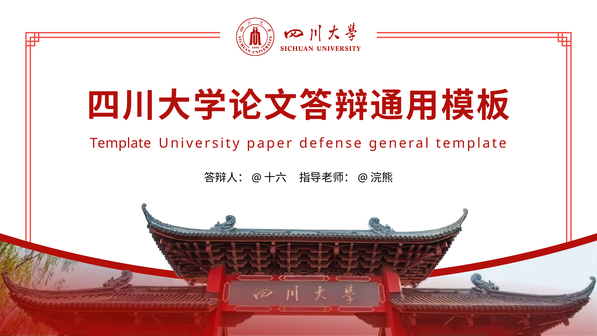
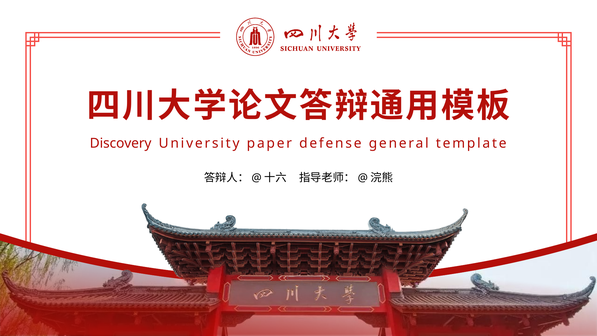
Template: Template -> Discovery (121, 143)
